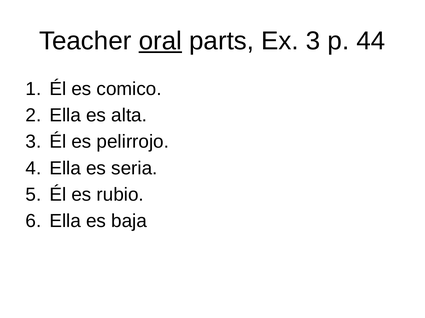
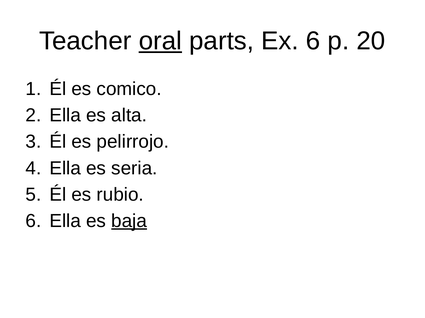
Ex 3: 3 -> 6 (313, 41)
44: 44 -> 20 (371, 41)
baja underline: none -> present (129, 221)
